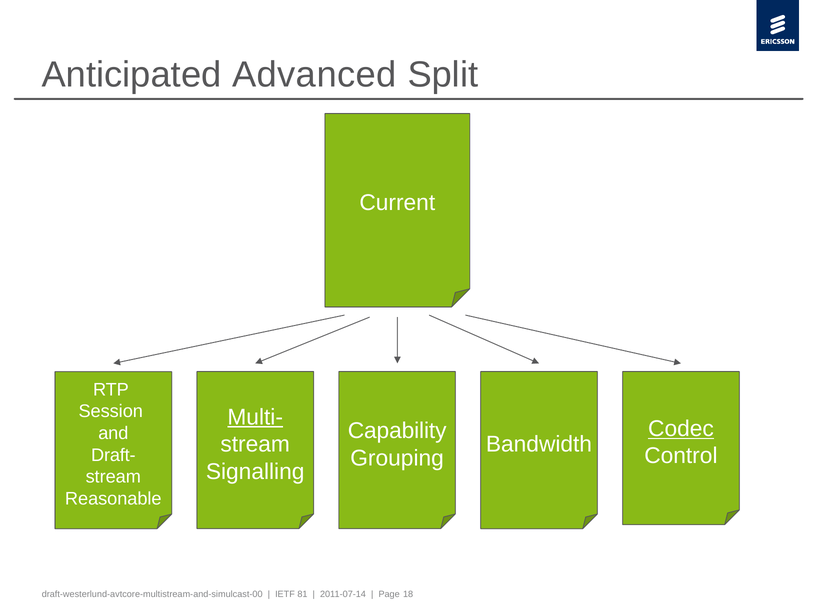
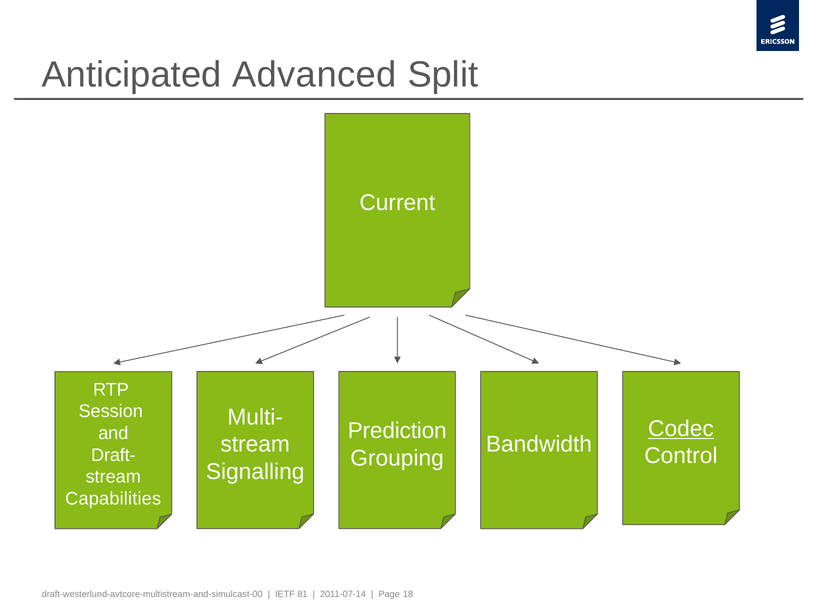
Multi- underline: present -> none (255, 417)
Capability: Capability -> Prediction (397, 430)
Reasonable: Reasonable -> Capabilities (113, 498)
